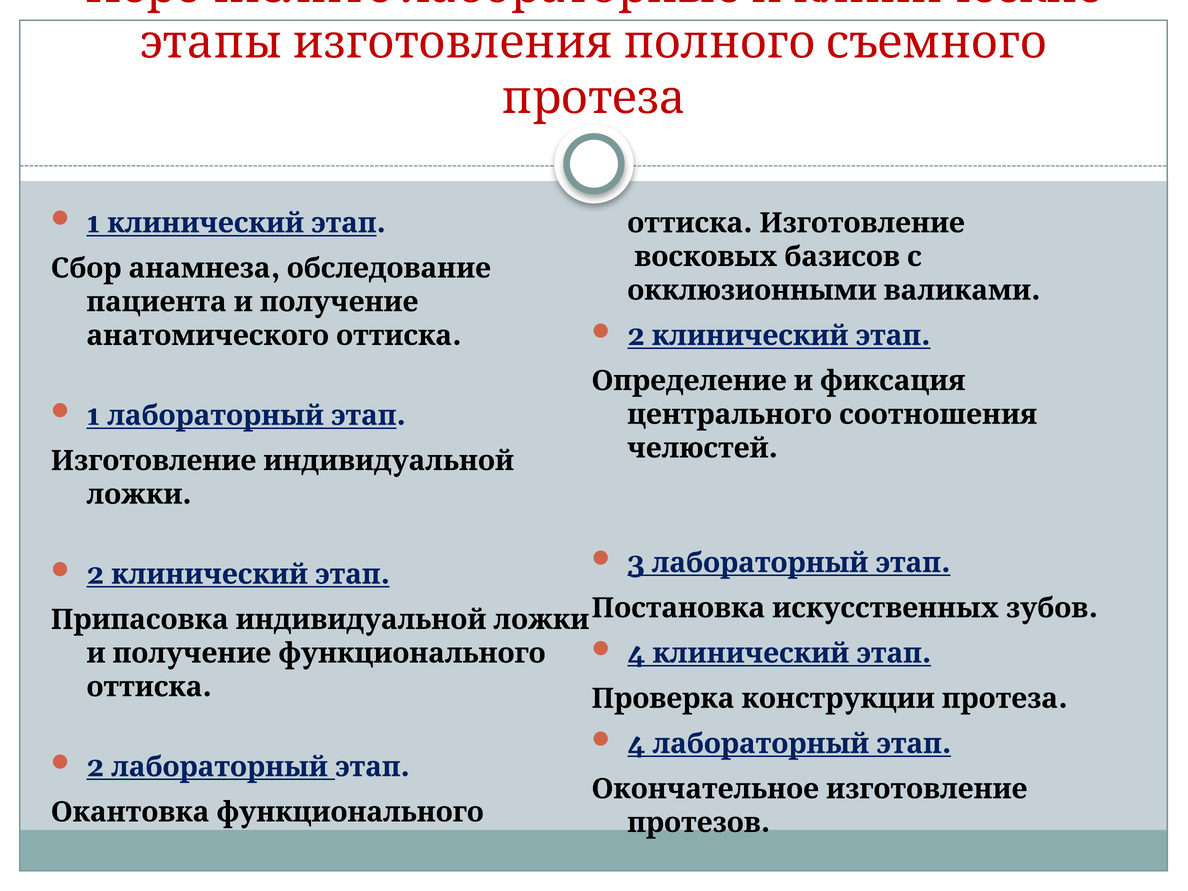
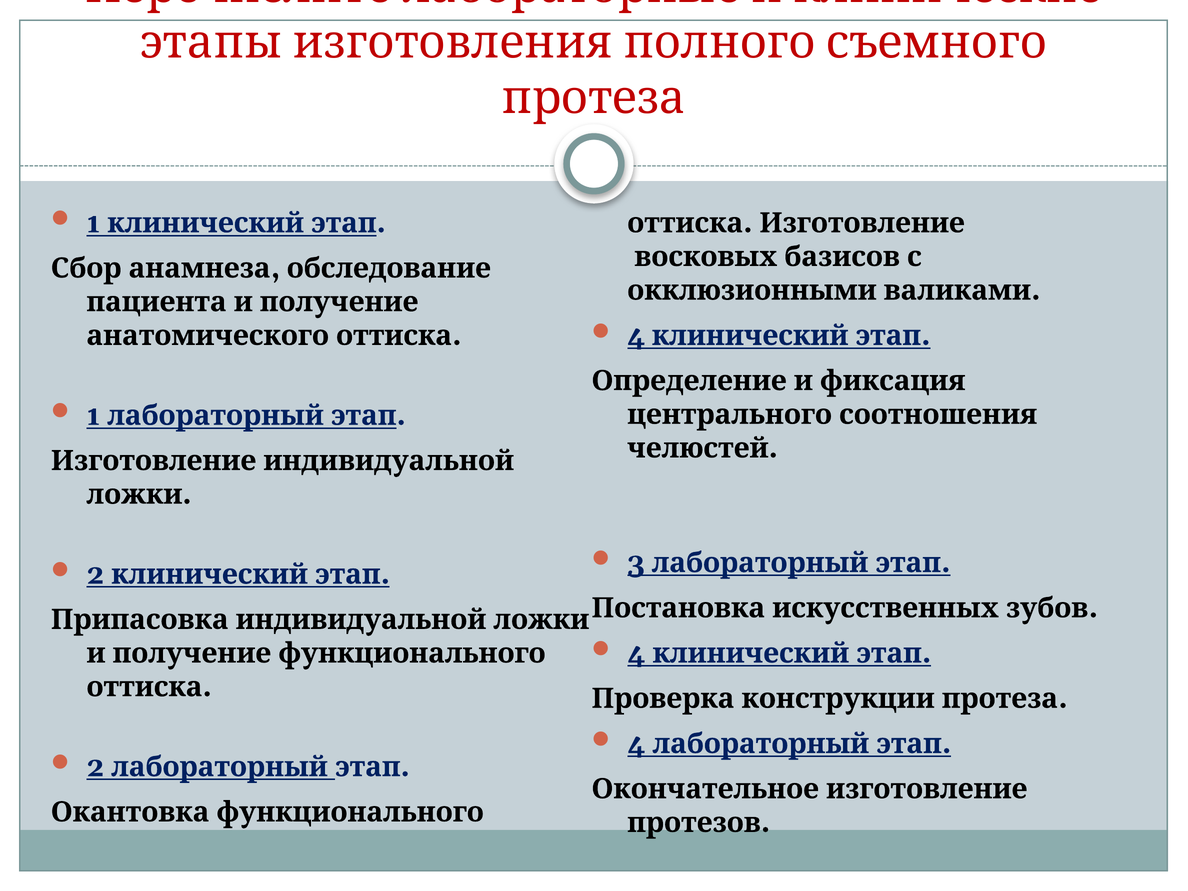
2: 2 -> 4 (636, 336)
